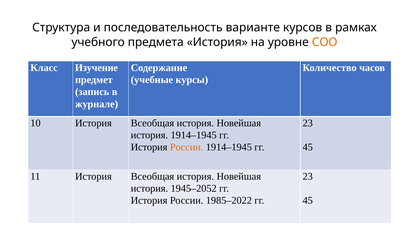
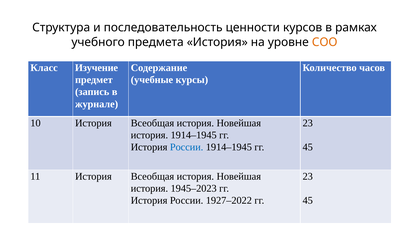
варианте: варианте -> ценности (253, 28)
России colour: orange -> blue (187, 147)
1945–2052: 1945–2052 -> 1945–2023 (194, 188)
1985–2022: 1985–2022 -> 1927–2022 (229, 201)
